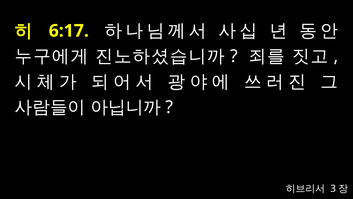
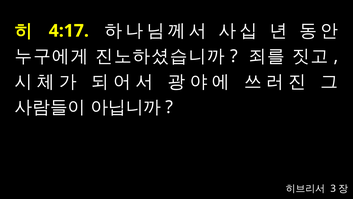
6:17: 6:17 -> 4:17 (69, 31)
